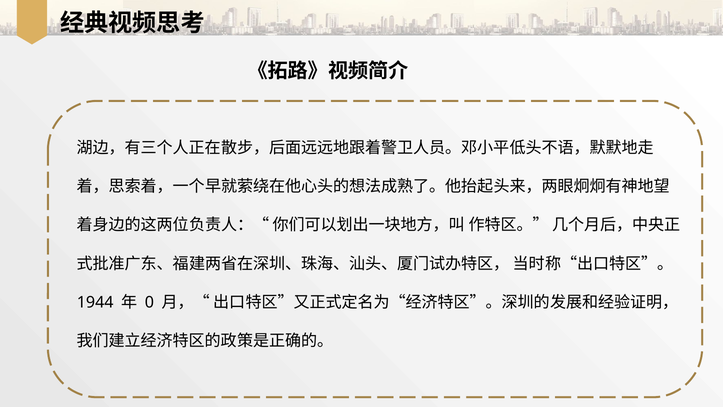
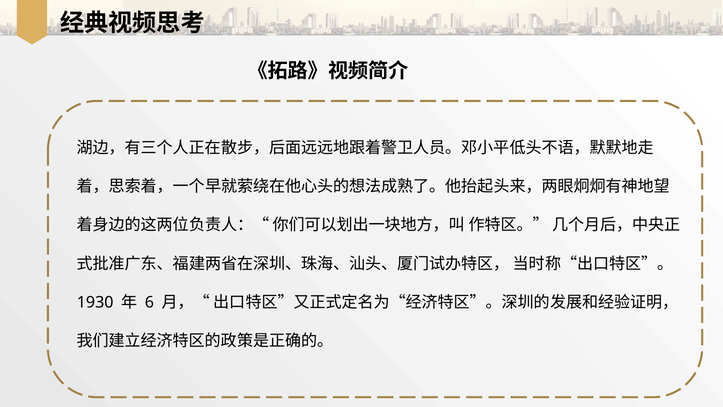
1944: 1944 -> 1930 (95, 302)
0: 0 -> 6 (149, 302)
